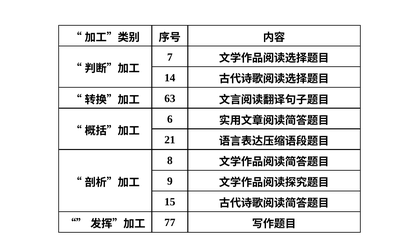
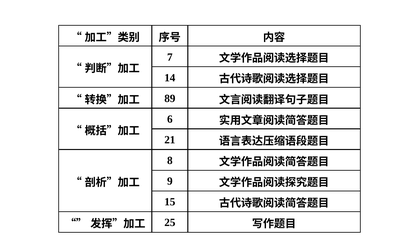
63: 63 -> 89 (170, 99)
77: 77 -> 25 (170, 223)
